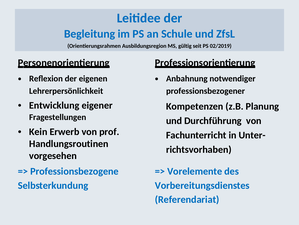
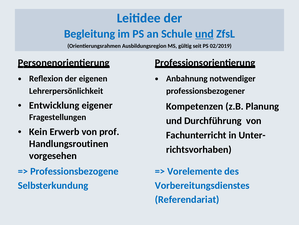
und underline: none -> present (204, 34)
